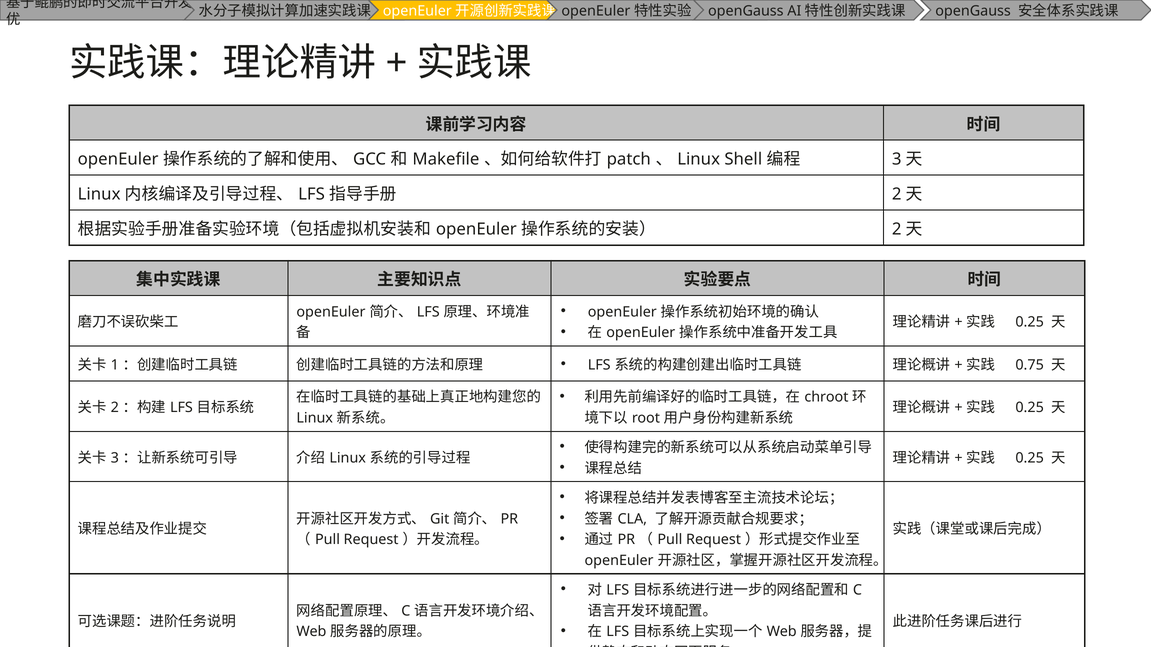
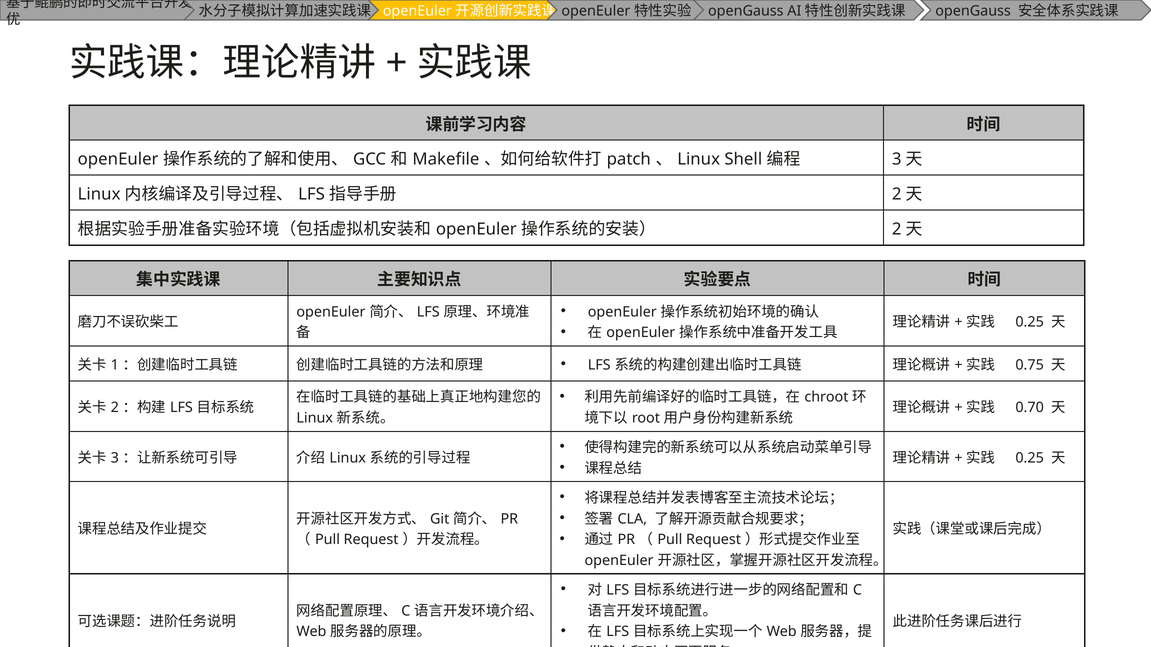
0.25: 0.25 -> 0.70 (1030, 408)
